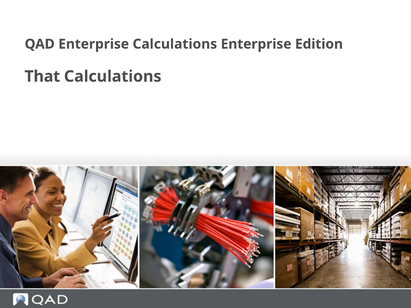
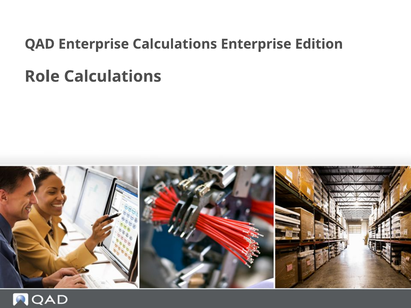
That: That -> Role (42, 76)
